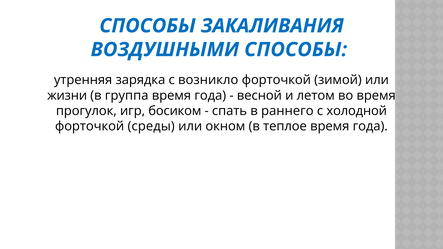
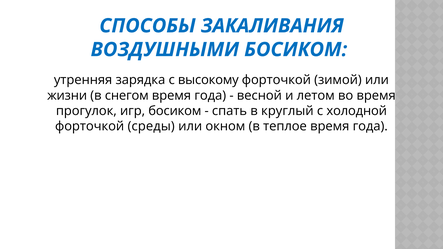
ВОЗДУШНЫМИ СПОСОБЫ: СПОСОБЫ -> БОСИКОМ (296, 50)
возникло: возникло -> высокому (208, 80)
группа: группа -> снегом (127, 96)
раннего: раннего -> круглый (287, 111)
